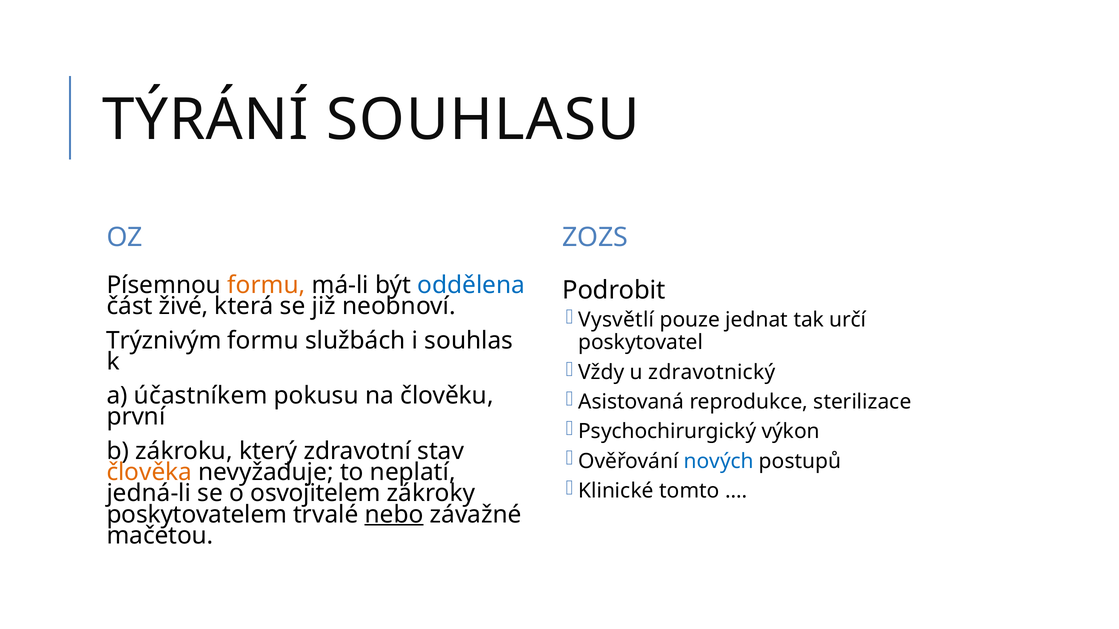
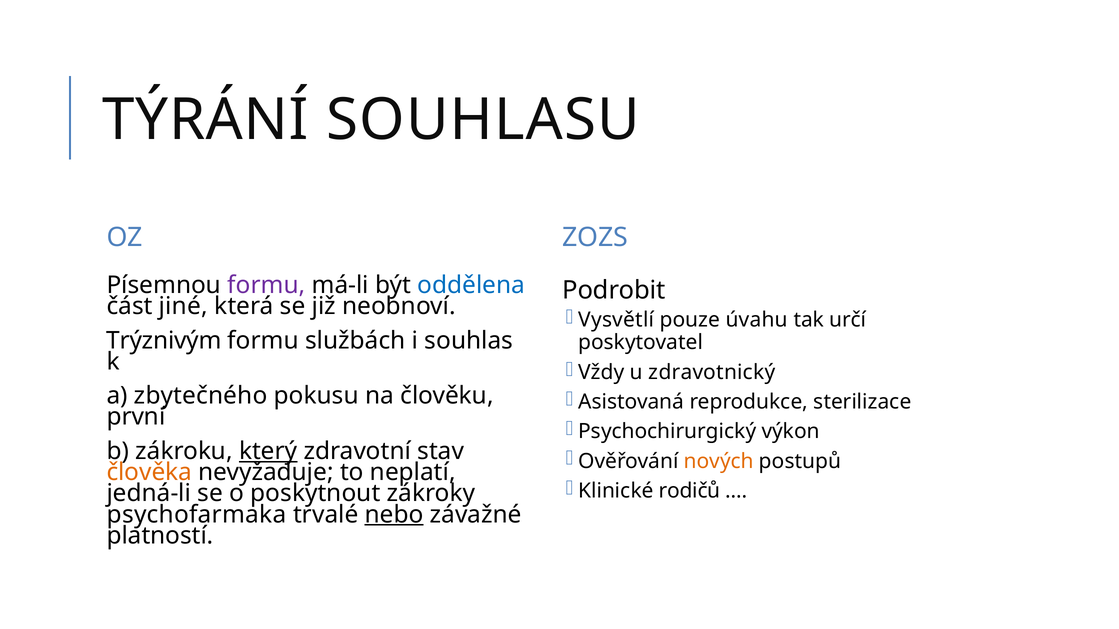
formu colour: orange -> purple (266, 285)
živé: živé -> jiné (183, 307)
jednat: jednat -> úvahu (757, 320)
účastníkem: účastníkem -> zbytečného (201, 396)
který underline: none -> present (268, 451)
nových colour: blue -> orange (719, 461)
tomto: tomto -> rodičů (690, 491)
osvojitelem: osvojitelem -> poskytnout (315, 494)
poskytovatelem: poskytovatelem -> psychofarmaka (197, 515)
mačetou: mačetou -> platností (160, 536)
